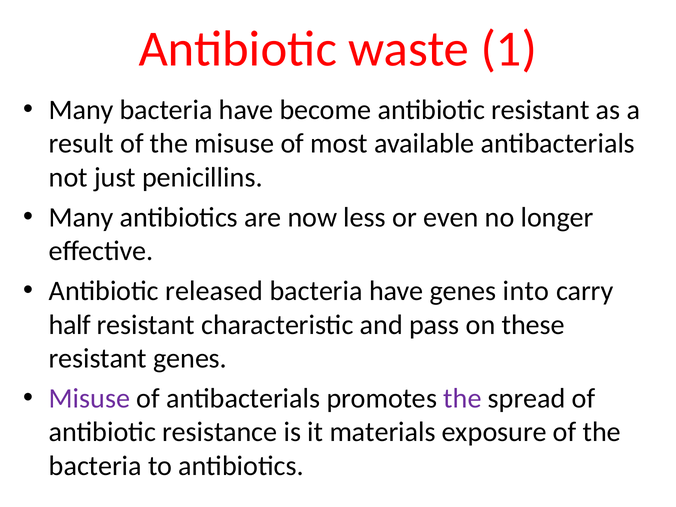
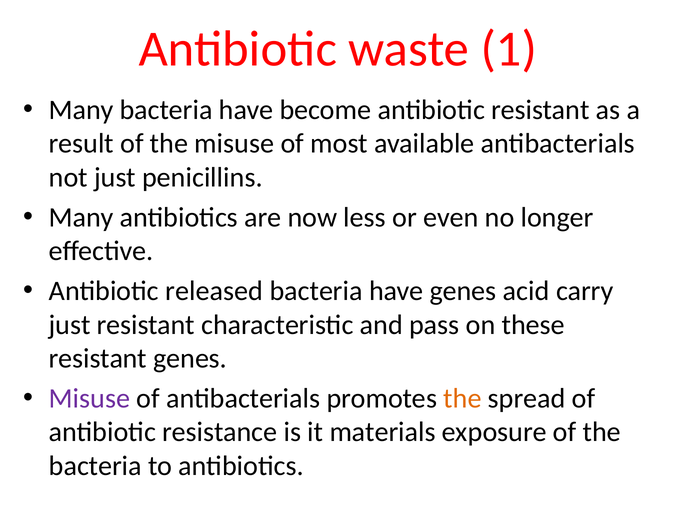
into: into -> acid (526, 291)
half: half -> just (70, 325)
the colour: purple -> orange (462, 398)
